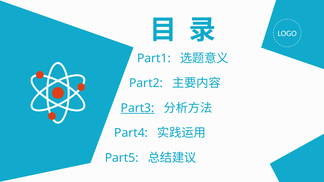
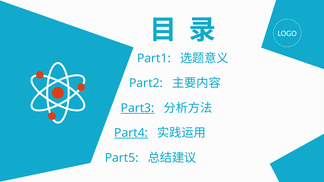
Part4 underline: none -> present (131, 133)
